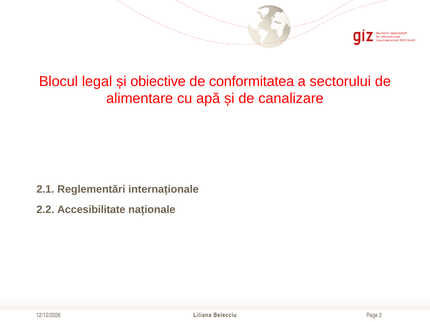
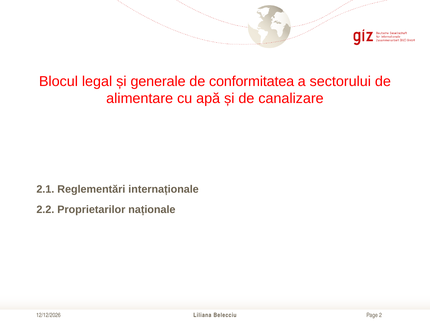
obiective: obiective -> generale (158, 82)
Accesibilitate: Accesibilitate -> Proprietarilor (91, 210)
